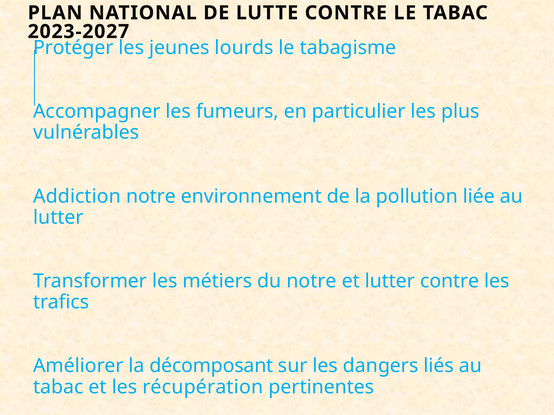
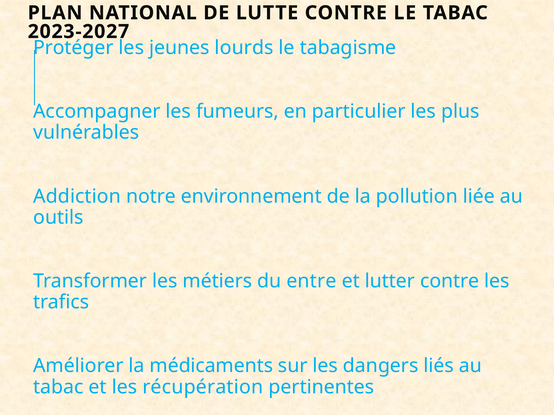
lutter: lutter -> outils (58, 218)
du notre: notre -> entre (311, 281)
décomposant: décomposant -> médicaments (211, 366)
